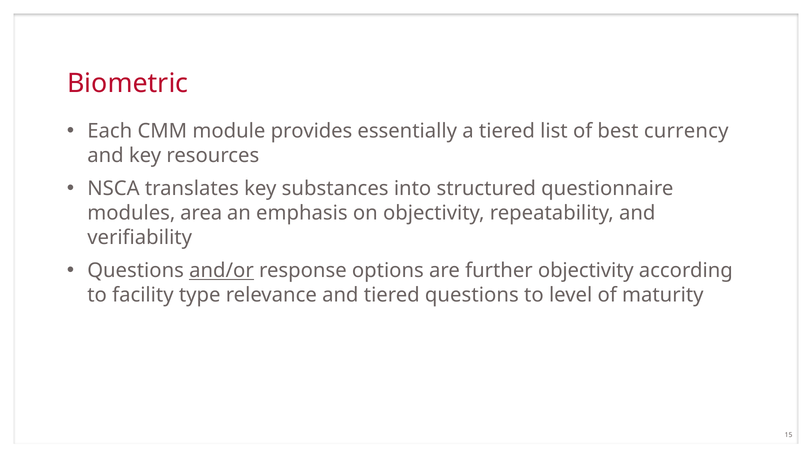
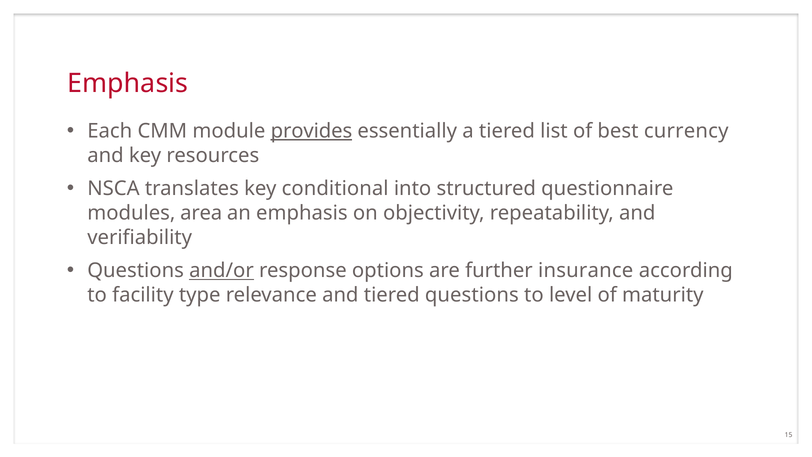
Biometric: Biometric -> Emphasis (128, 84)
provides underline: none -> present (311, 131)
substances: substances -> conditional (335, 189)
further objectivity: objectivity -> insurance (586, 271)
